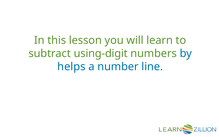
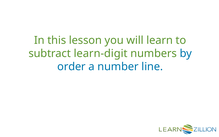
using-digit: using-digit -> learn-digit (101, 53)
helps: helps -> order (71, 67)
